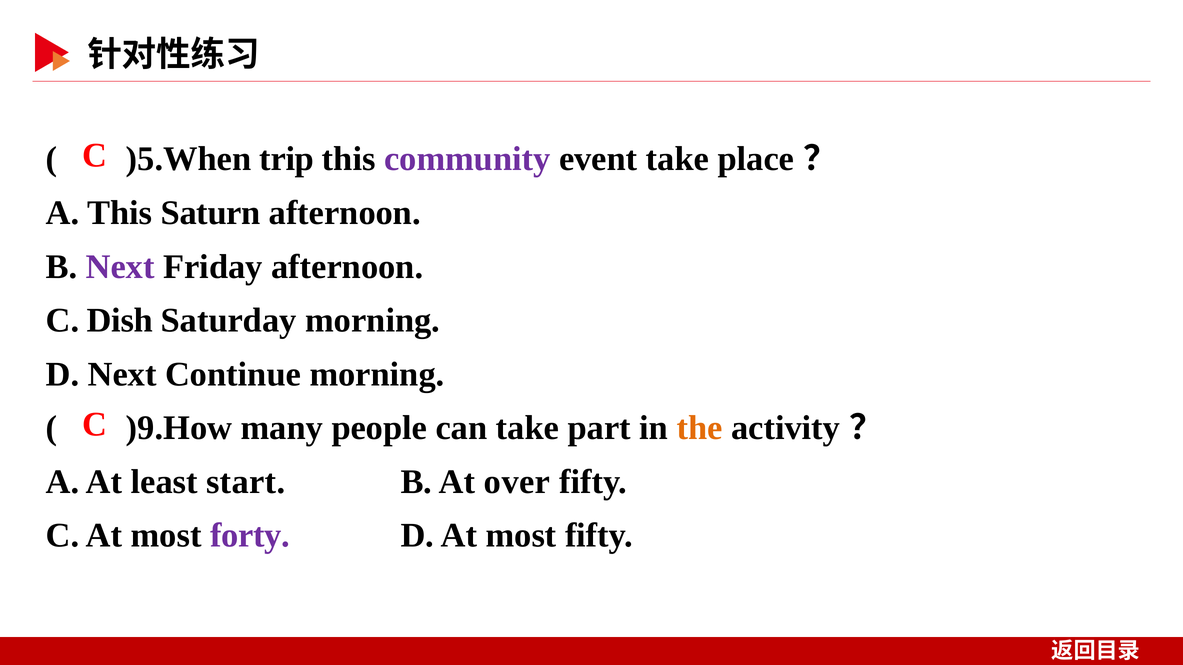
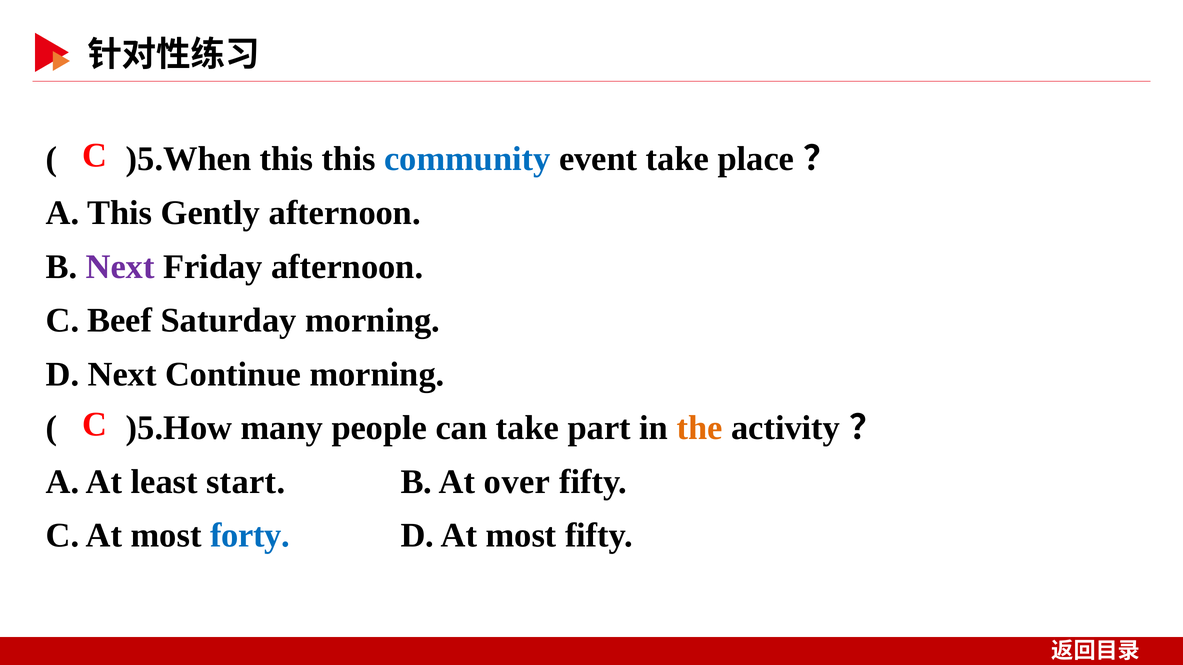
)5.When trip: trip -> this (287, 159)
community colour: purple -> blue (467, 159)
Saturn: Saturn -> Gently (210, 213)
Dish: Dish -> Beef (120, 321)
)9.How: )9.How -> )5.How (179, 428)
forty colour: purple -> blue (250, 536)
